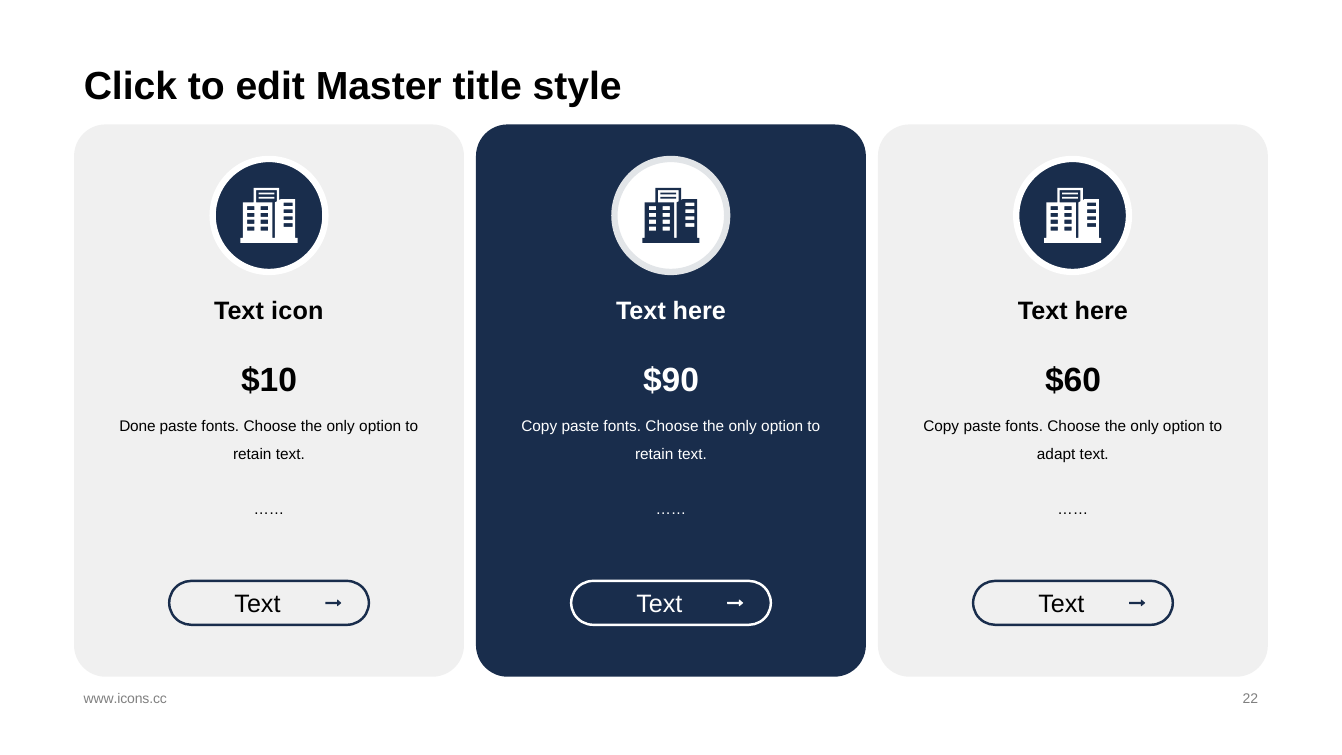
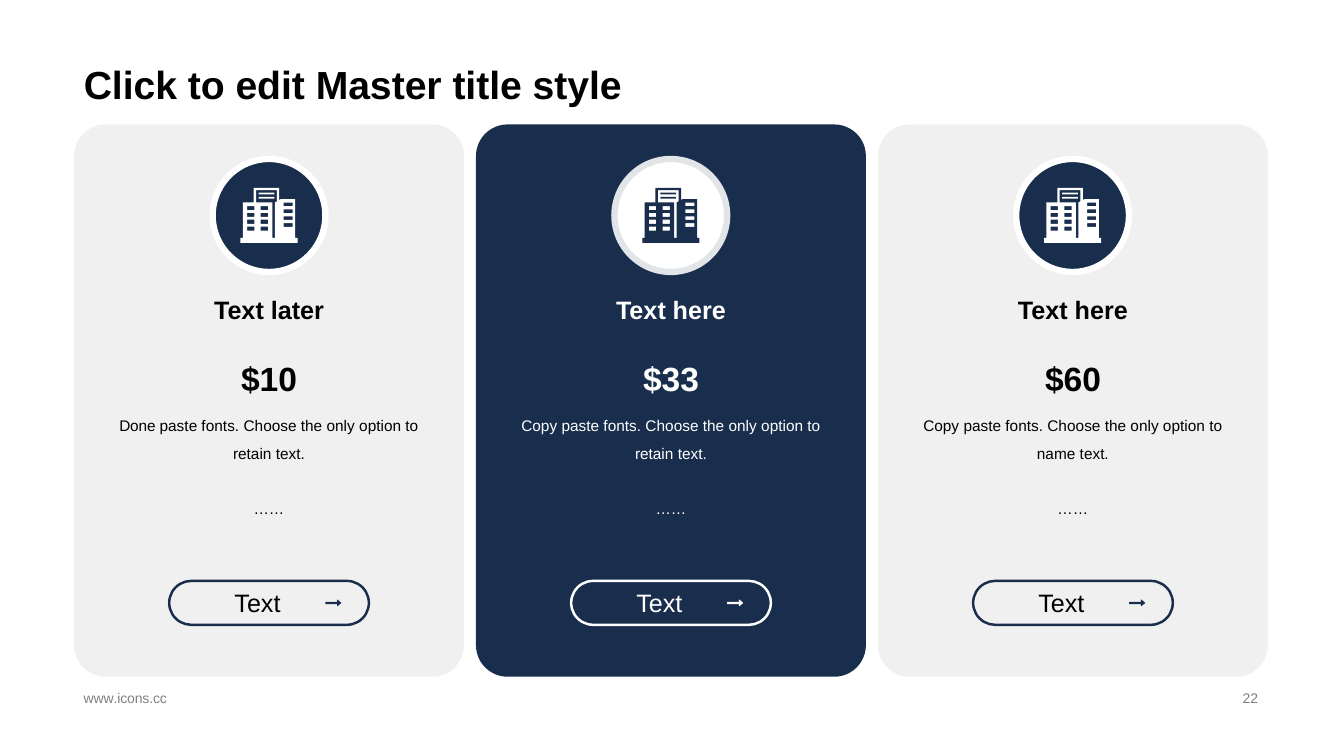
icon: icon -> later (297, 311)
$90: $90 -> $33 (671, 380)
adapt: adapt -> name (1056, 454)
